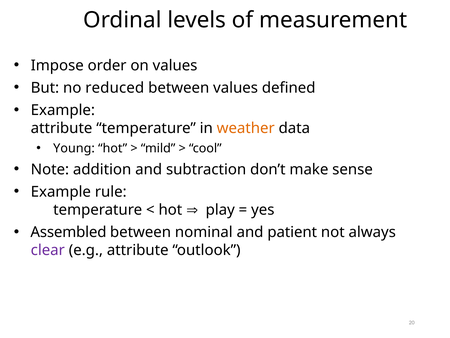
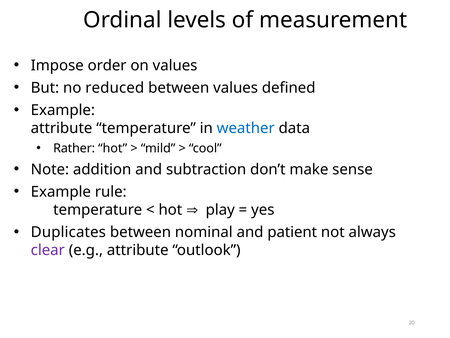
weather colour: orange -> blue (246, 128)
Young: Young -> Rather (74, 148)
Assembled: Assembled -> Duplicates (68, 232)
